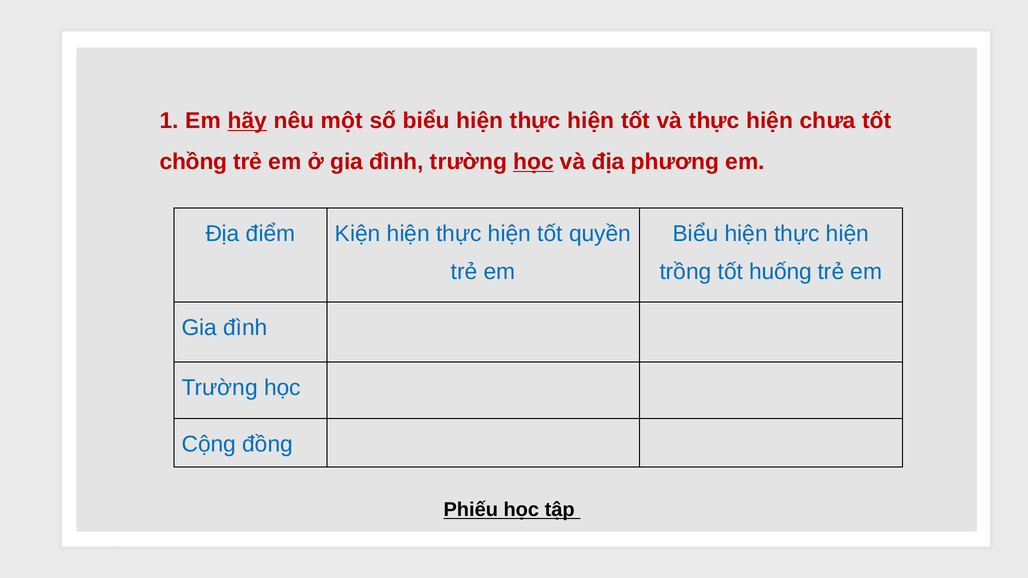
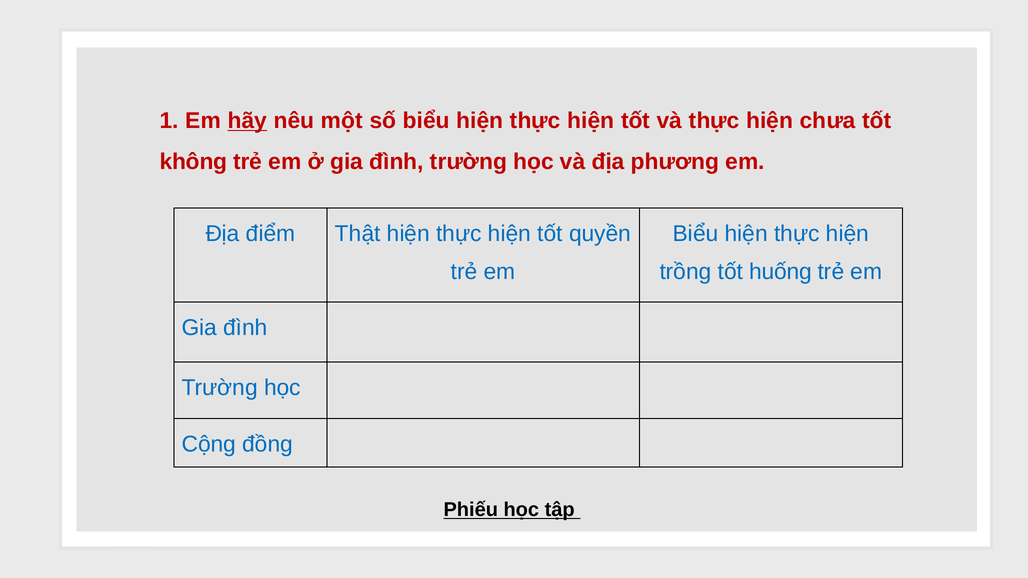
chồng: chồng -> không (193, 162)
học underline: present -> none (533, 162)
Kiện: Kiện -> Thật (358, 234)
